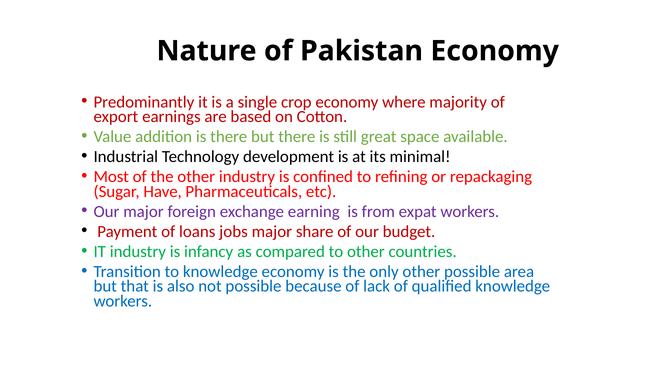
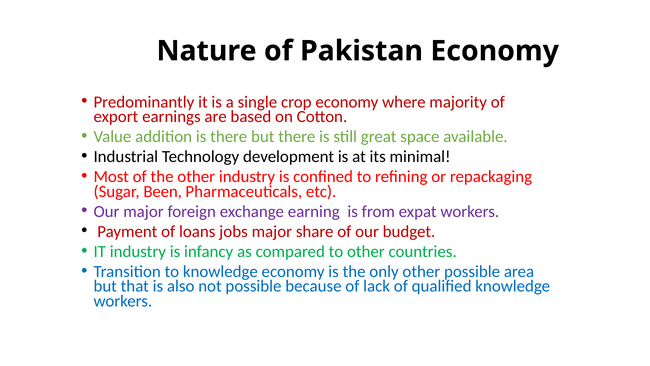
Have: Have -> Been (163, 191)
